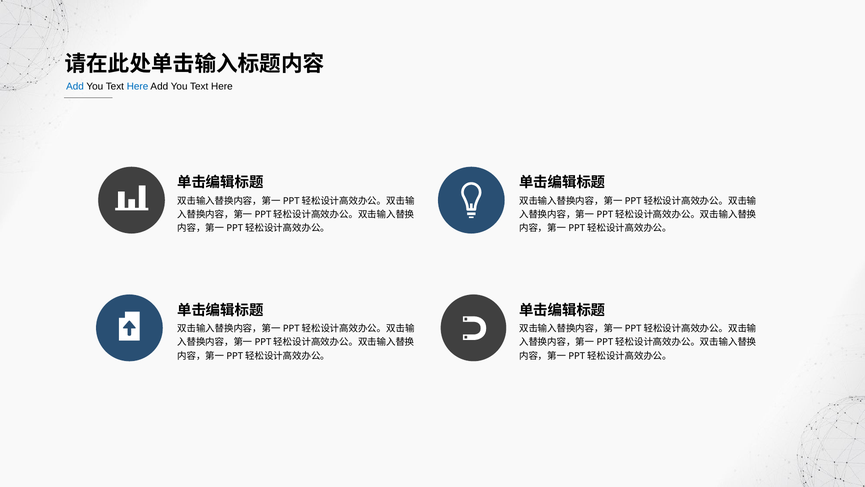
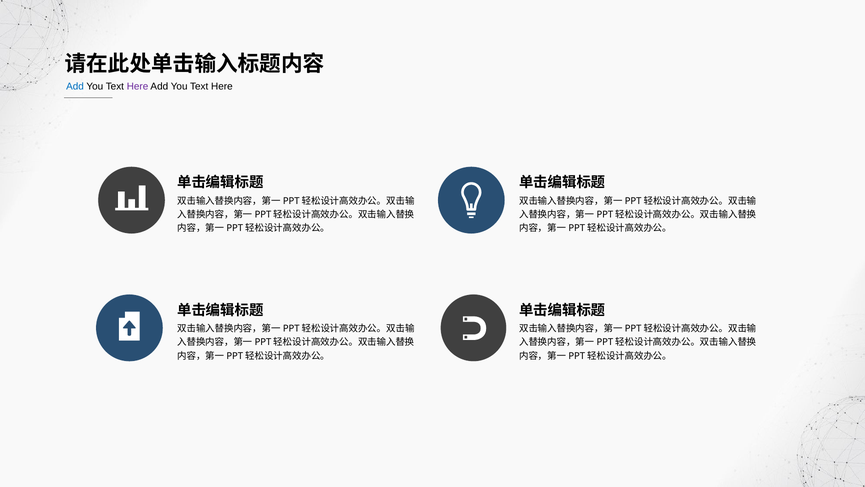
Here colour: blue -> purple (138, 86)
